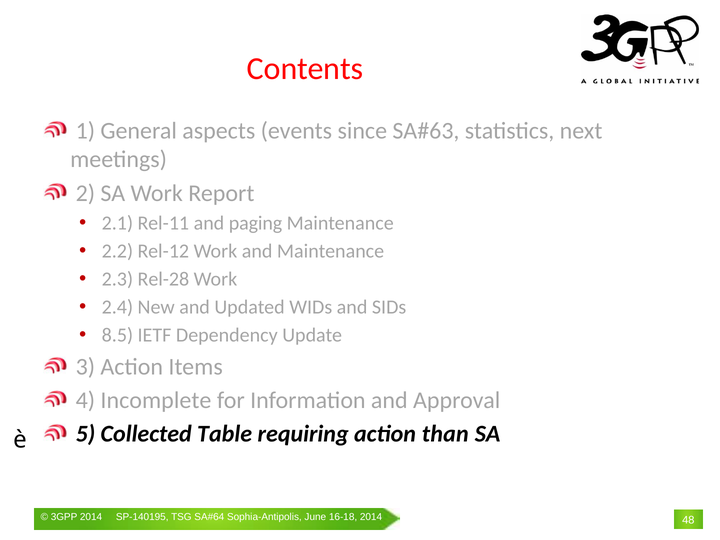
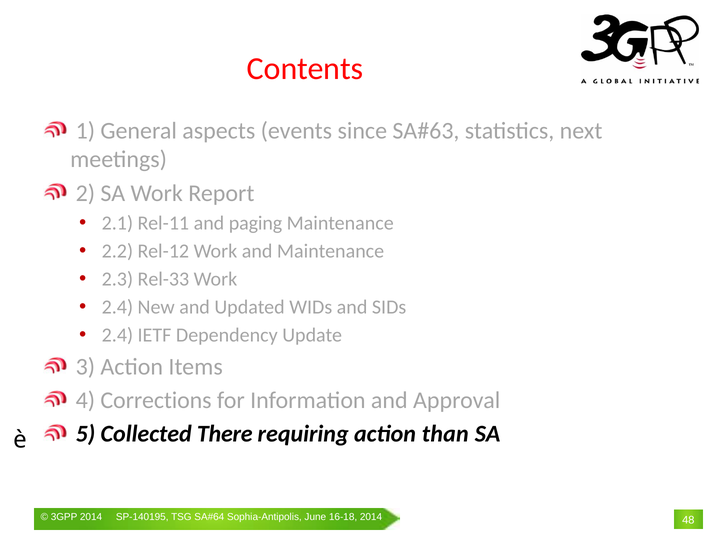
Rel-28: Rel-28 -> Rel-33 (163, 279)
8.5: 8.5 -> 2.4 (117, 335)
Incomplete: Incomplete -> Corrections (156, 400)
Table: Table -> There (225, 434)
